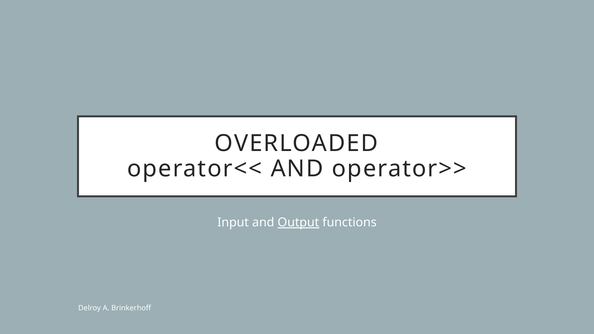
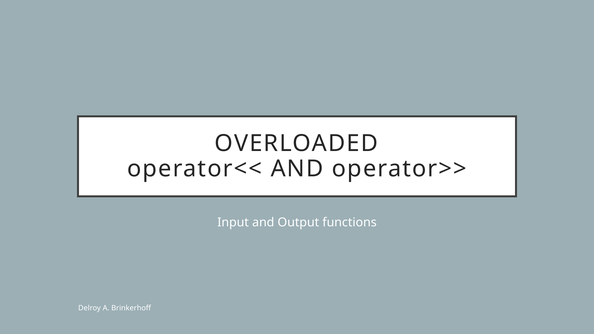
Output underline: present -> none (298, 223)
